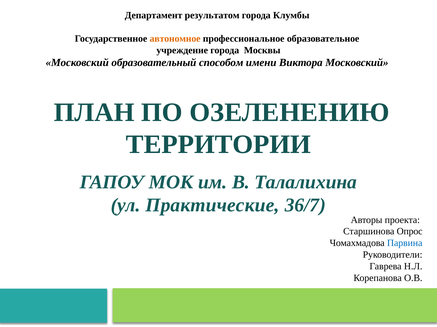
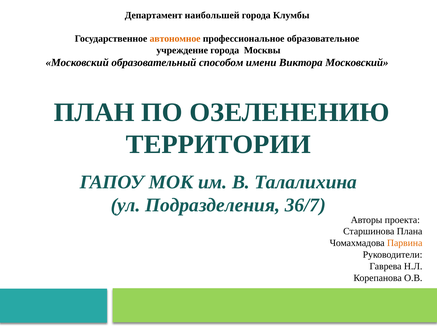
результатом: результатом -> наибольшей (212, 15)
Практические: Практические -> Подразделения (213, 206)
Опрос: Опрос -> Плана (410, 232)
Парвина colour: blue -> orange (405, 244)
